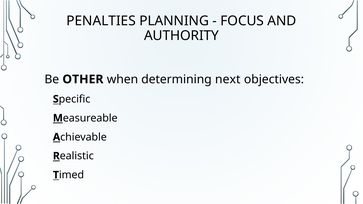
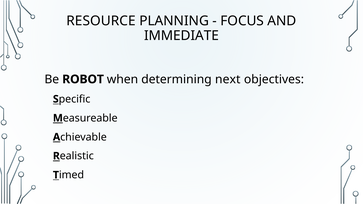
PENALTIES: PENALTIES -> RESOURCE (101, 21)
AUTHORITY: AUTHORITY -> IMMEDIATE (181, 36)
OTHER: OTHER -> ROBOT (83, 79)
